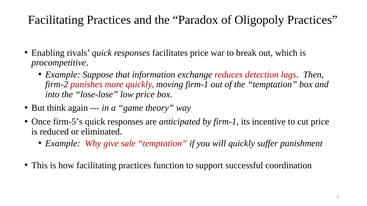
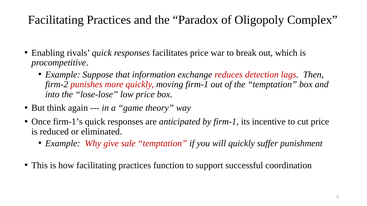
Oligopoly Practices: Practices -> Complex (312, 20)
firm-5’s: firm-5’s -> firm-1’s (68, 122)
